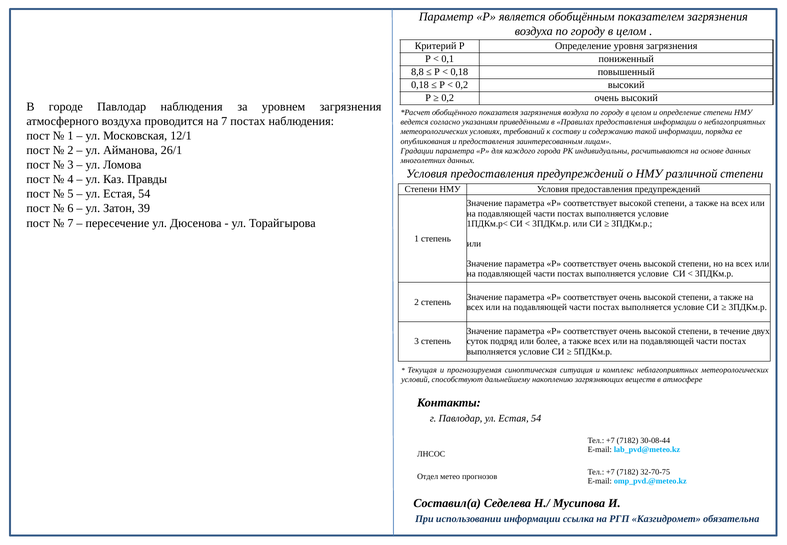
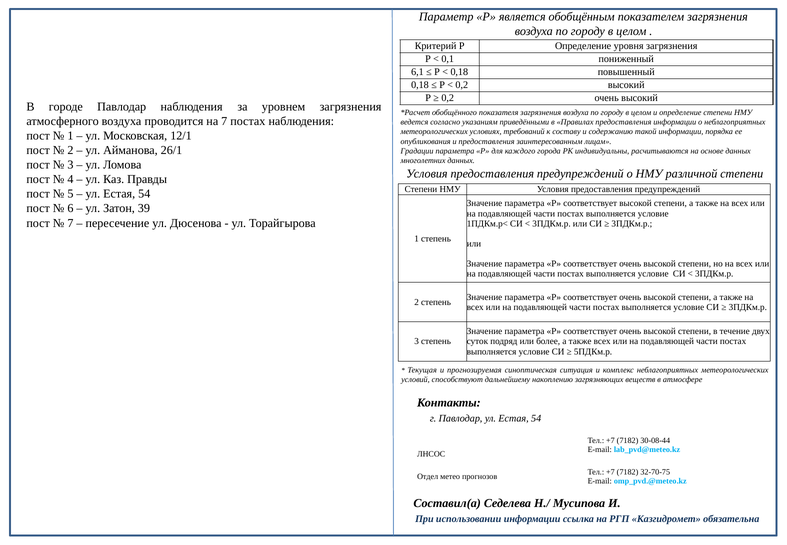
8,8: 8,8 -> 6,1 (417, 72)
